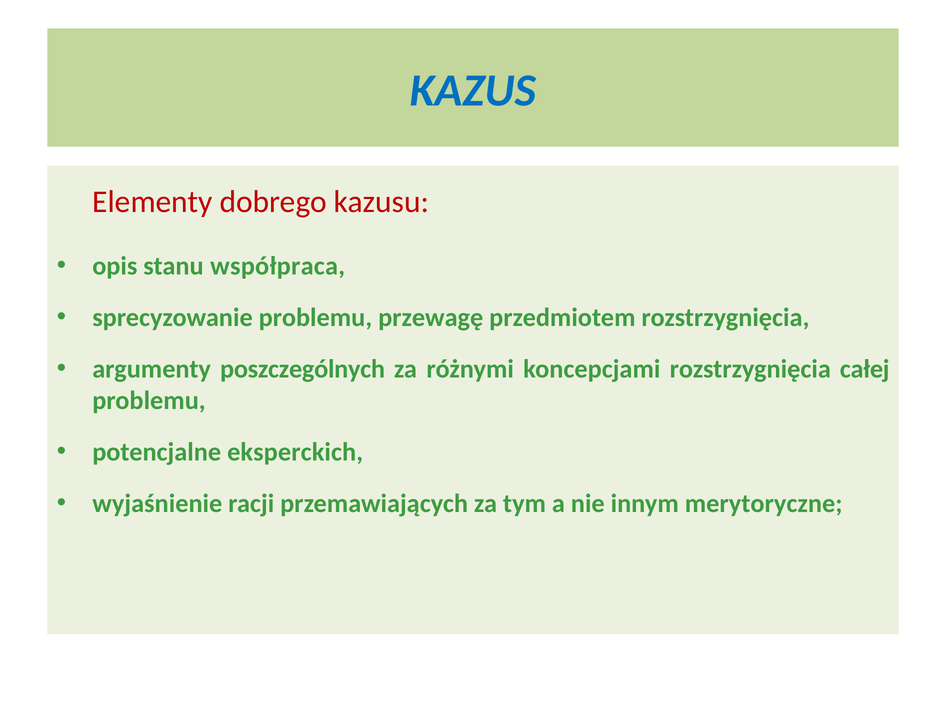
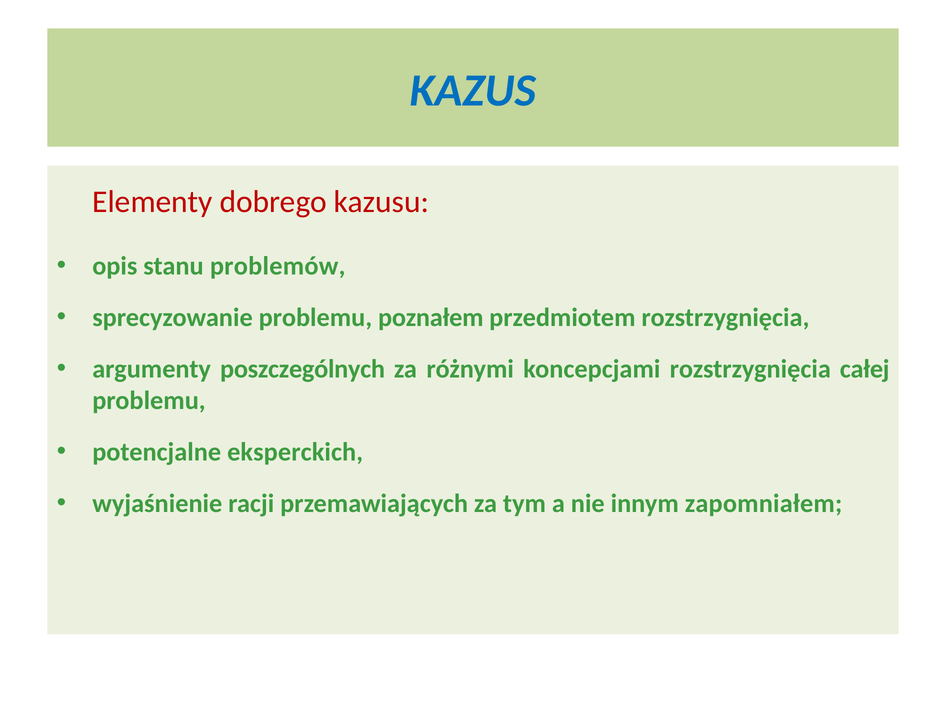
współpraca: współpraca -> problemów (278, 266)
przewagę: przewagę -> poznałem (431, 317)
merytoryczne: merytoryczne -> zapomniałem (764, 503)
